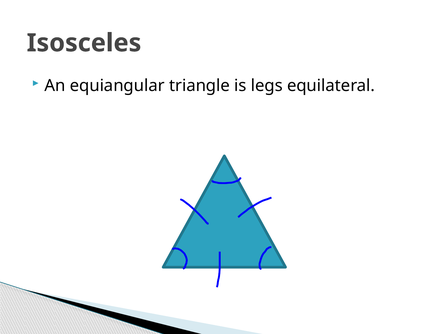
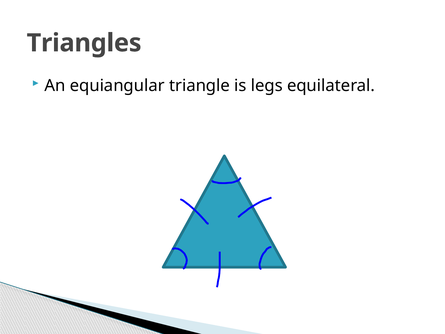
Isosceles: Isosceles -> Triangles (84, 43)
